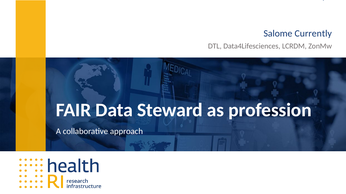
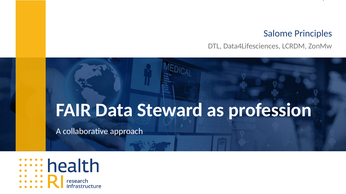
Currently: Currently -> Principles (313, 34)
